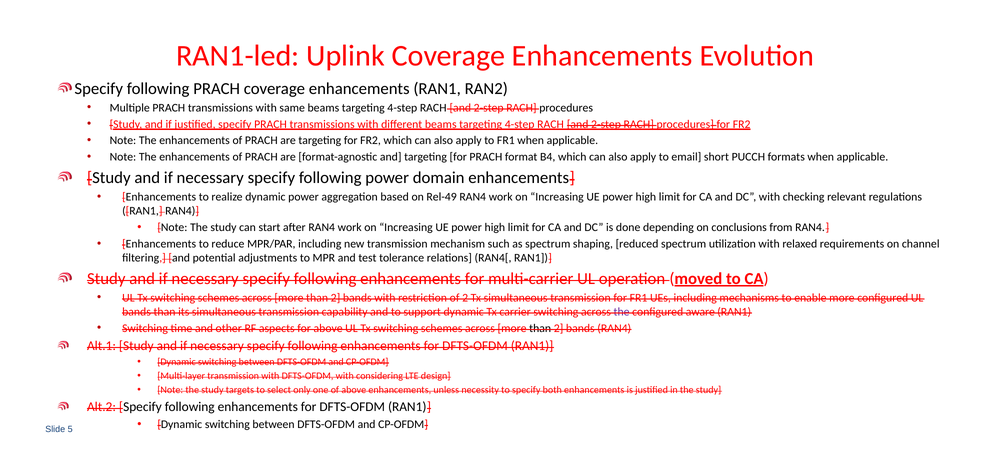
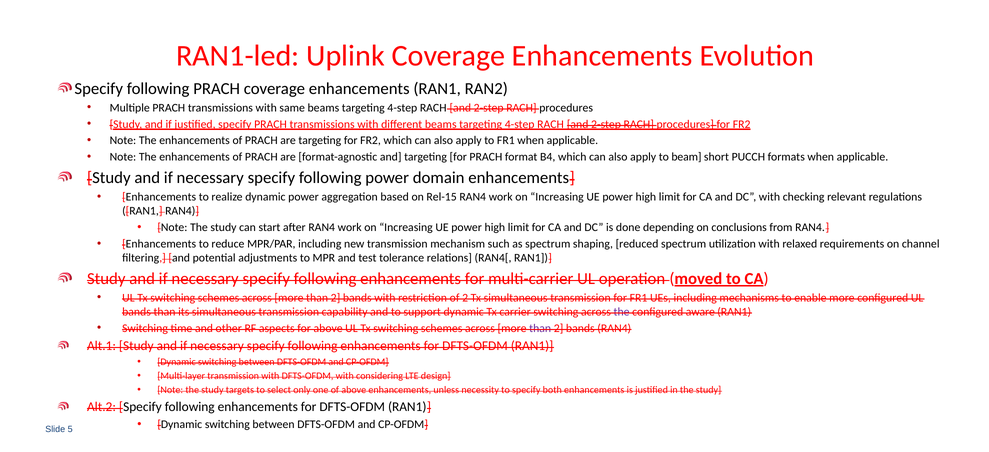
email: email -> beam (686, 157)
Rel-49: Rel-49 -> Rel-15 (442, 197)
than colour: black -> purple (540, 328)
